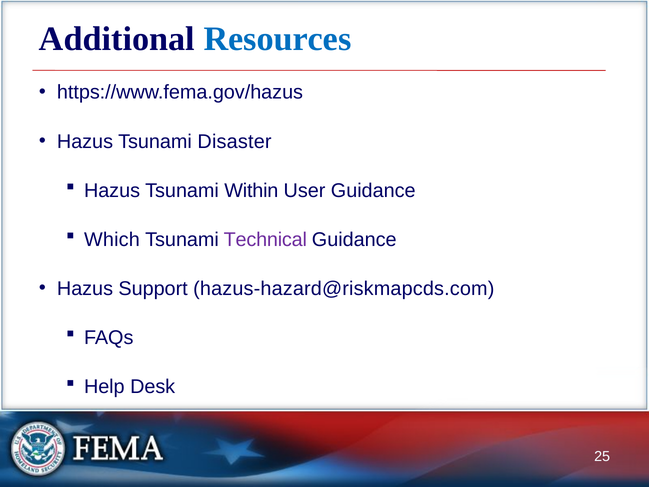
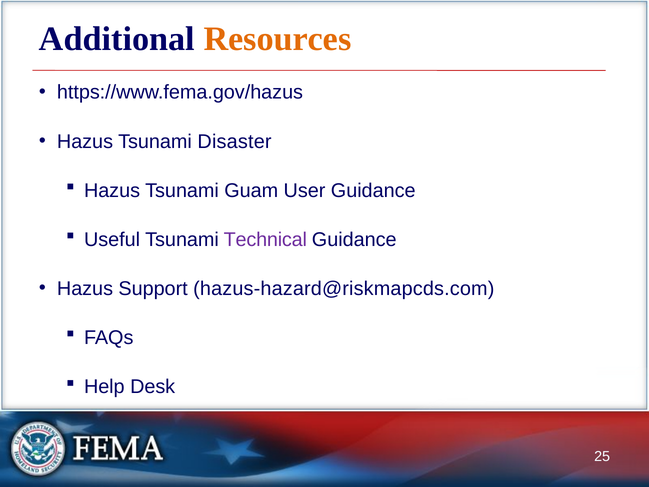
Resources colour: blue -> orange (277, 39)
Within: Within -> Guam (251, 190)
Which: Which -> Useful (112, 239)
